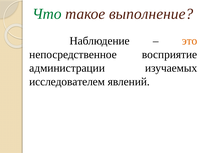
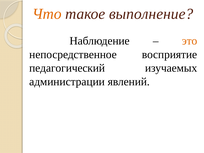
Что colour: green -> orange (47, 14)
администрации: администрации -> педагогический (67, 68)
исследователем: исследователем -> администрации (67, 82)
